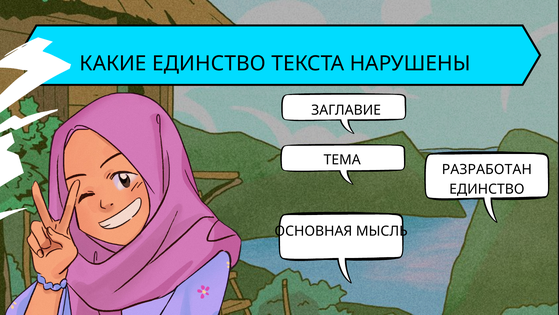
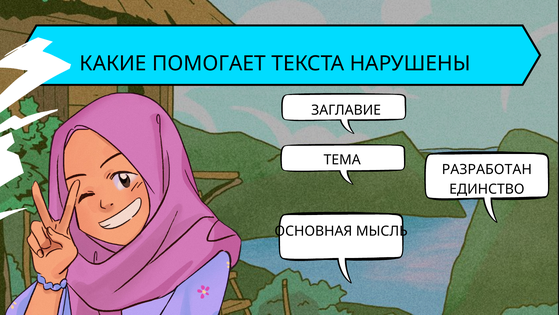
КАКИЕ ЕДИНСТВО: ЕДИНСТВО -> ПОМОГАЕТ (209, 63)
